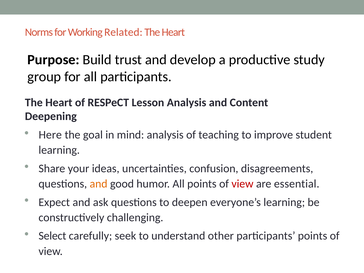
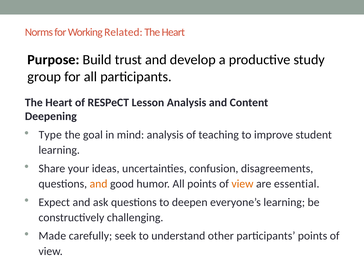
Here: Here -> Type (50, 135)
view colour: red -> orange (242, 184)
Select: Select -> Made (52, 236)
